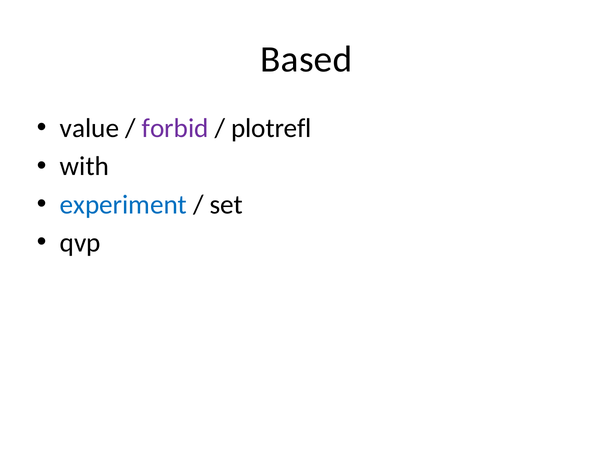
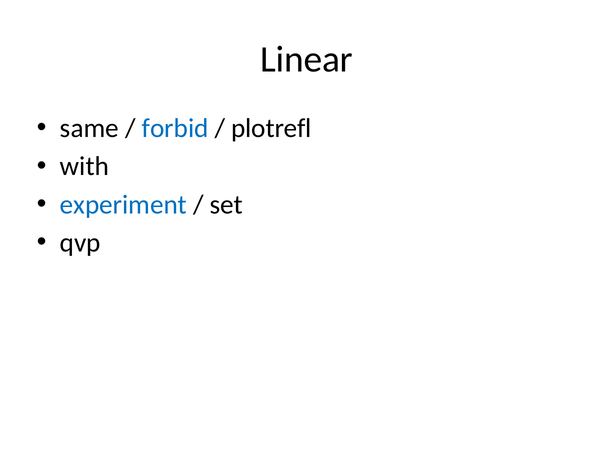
Based: Based -> Linear (307, 59)
value: value -> same (89, 129)
forbid colour: purple -> blue (175, 129)
